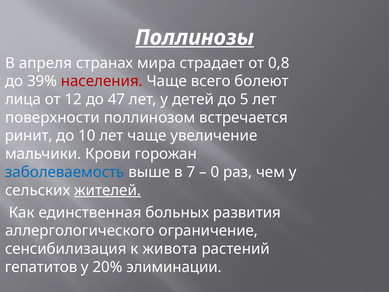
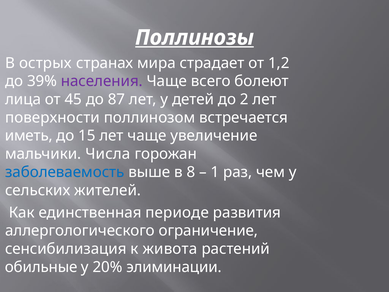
апреля: апреля -> острых (45, 63)
0,8: 0,8 -> 1,2 (279, 63)
населения colour: red -> purple (102, 81)
12: 12 -> 45 (73, 99)
47: 47 -> 87 (116, 99)
5: 5 -> 2 (244, 99)
ринит: ринит -> иметь (29, 136)
10: 10 -> 15 (87, 136)
Крови: Крови -> Числа (108, 154)
7: 7 -> 8 (191, 172)
0: 0 -> 1 (215, 172)
жителей underline: present -> none (108, 190)
больных: больных -> периоде (177, 212)
гепатитов: гепатитов -> обильные (41, 267)
